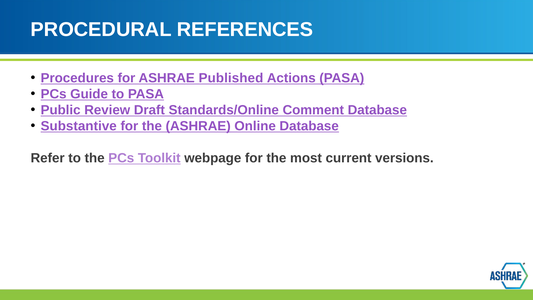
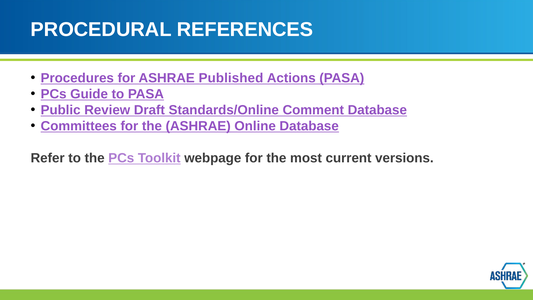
Substantive: Substantive -> Committees (79, 126)
